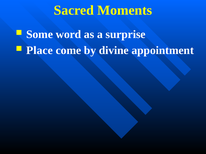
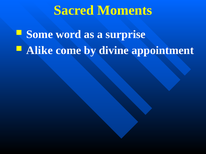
Place: Place -> Alike (40, 50)
